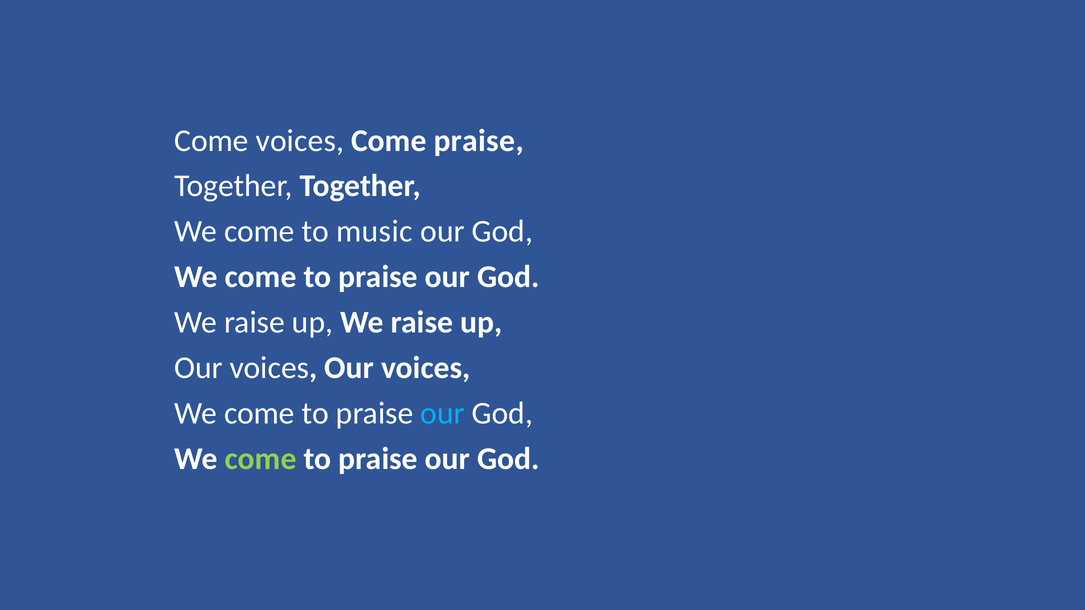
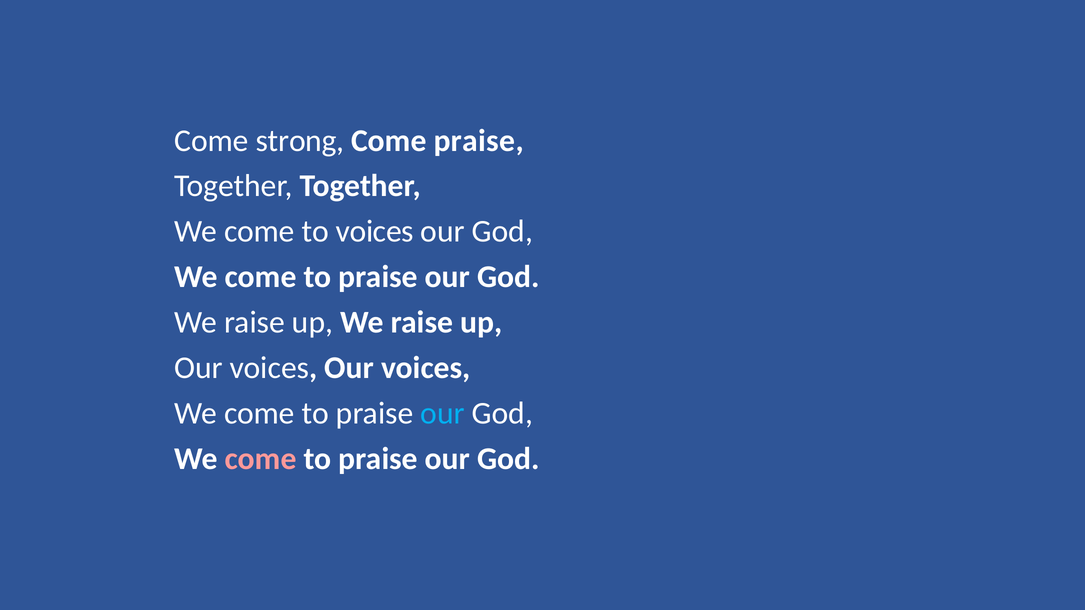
Come voices: voices -> strong (300, 141)
to music: music -> voices (375, 232)
come colour: light green -> pink (261, 459)
